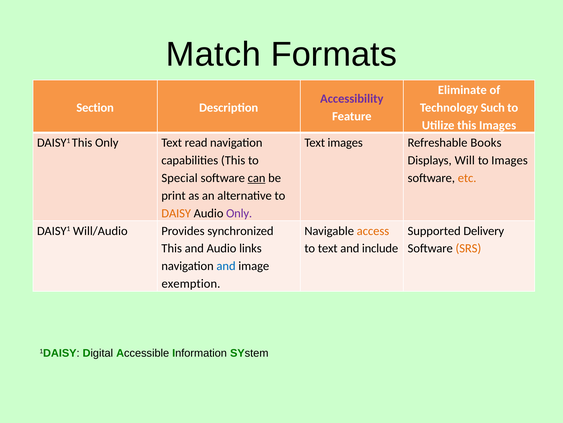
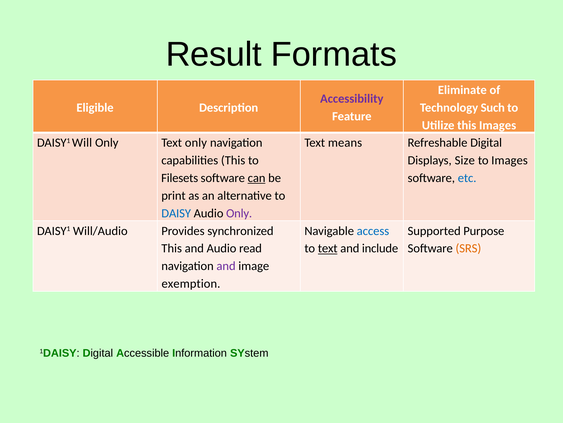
Match: Match -> Result (214, 55)
Section: Section -> Eligible (95, 107)
DAISY1 This: This -> Will (82, 143)
Text read: read -> only (196, 143)
Text images: images -> means (345, 143)
Refreshable Books: Books -> Digital (486, 143)
Will: Will -> Size (465, 160)
Special: Special -> Filesets (180, 178)
etc colour: orange -> blue (467, 178)
DAISY colour: orange -> blue (176, 213)
access colour: orange -> blue (373, 230)
Delivery: Delivery -> Purpose (484, 230)
links: links -> read (250, 248)
text underline: none -> present (328, 248)
and colour: blue -> purple (226, 266)
